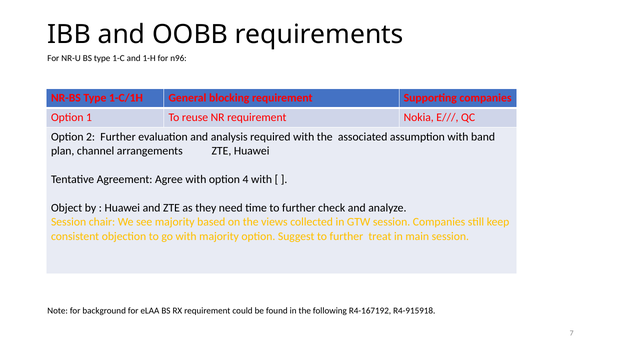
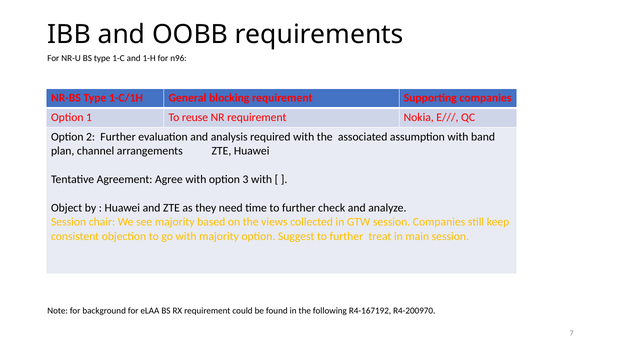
4: 4 -> 3 (246, 180)
R4-915918: R4-915918 -> R4-200970 (414, 311)
